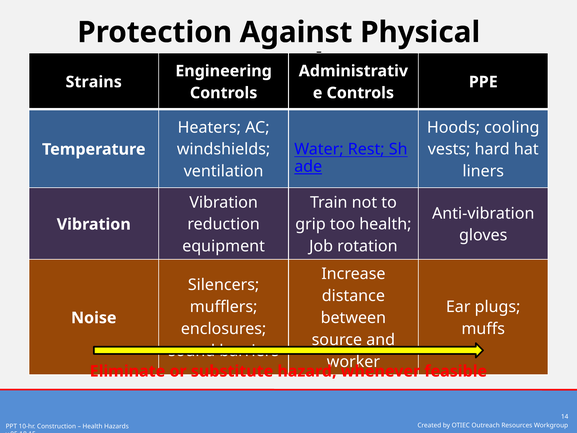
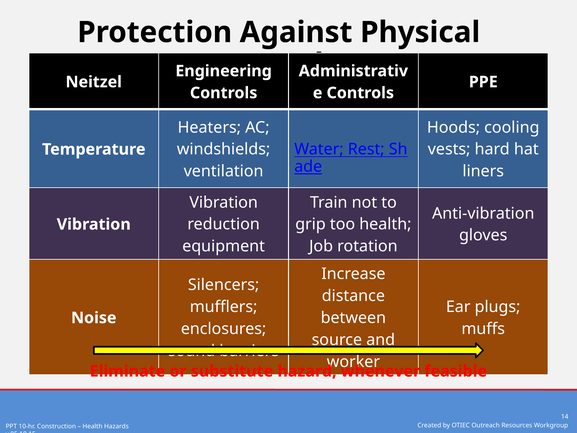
Strains: Strains -> Neitzel (94, 82)
